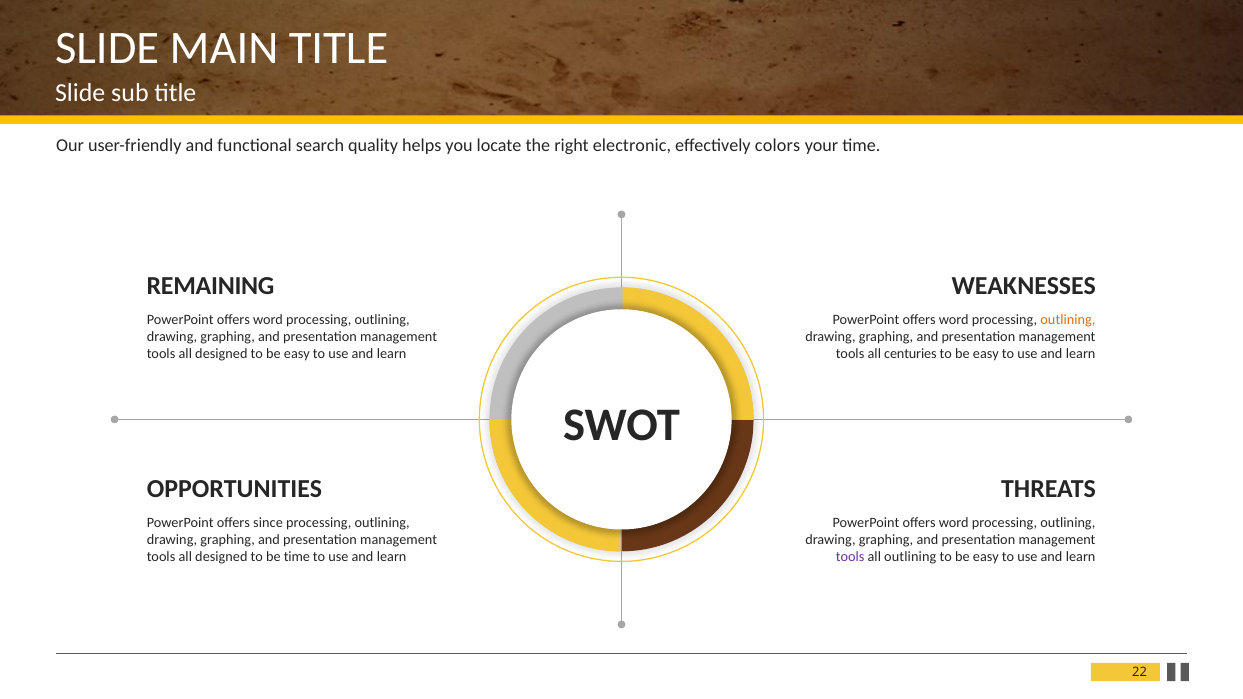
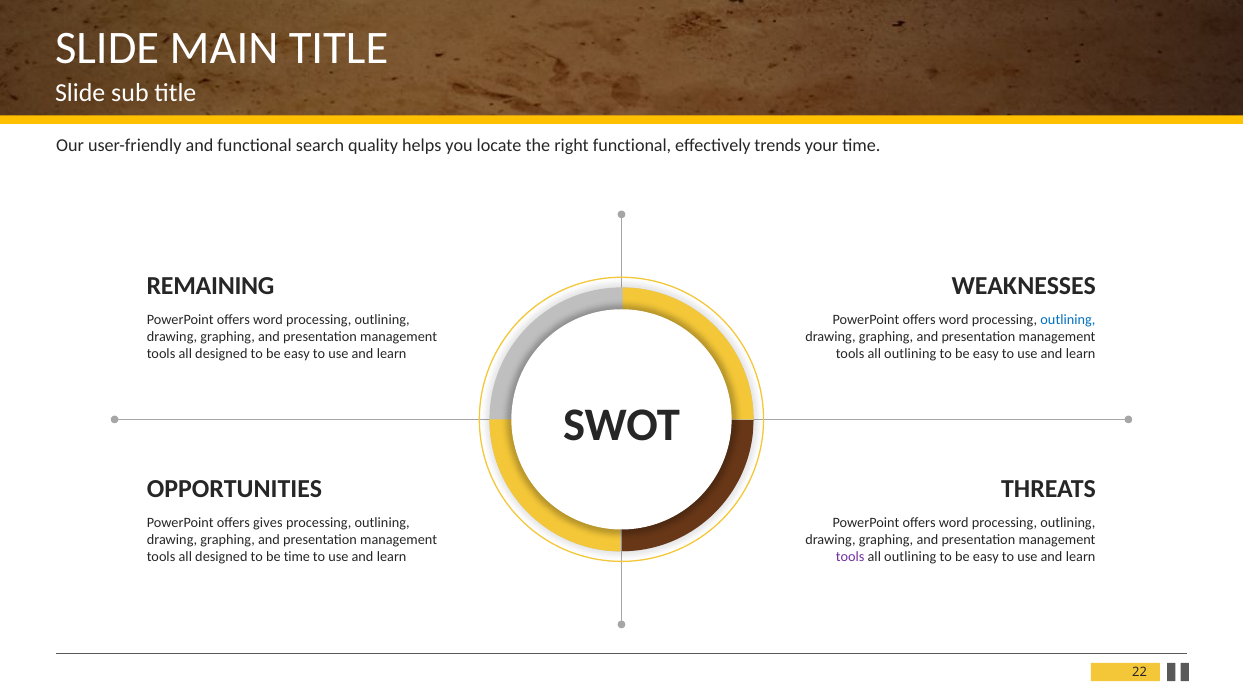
right electronic: electronic -> functional (632, 145)
colors: colors -> trends (778, 145)
outlining colour: orange -> blue (1068, 320)
centuries: centuries -> outlining (910, 354)
since: since -> gives (268, 523)
